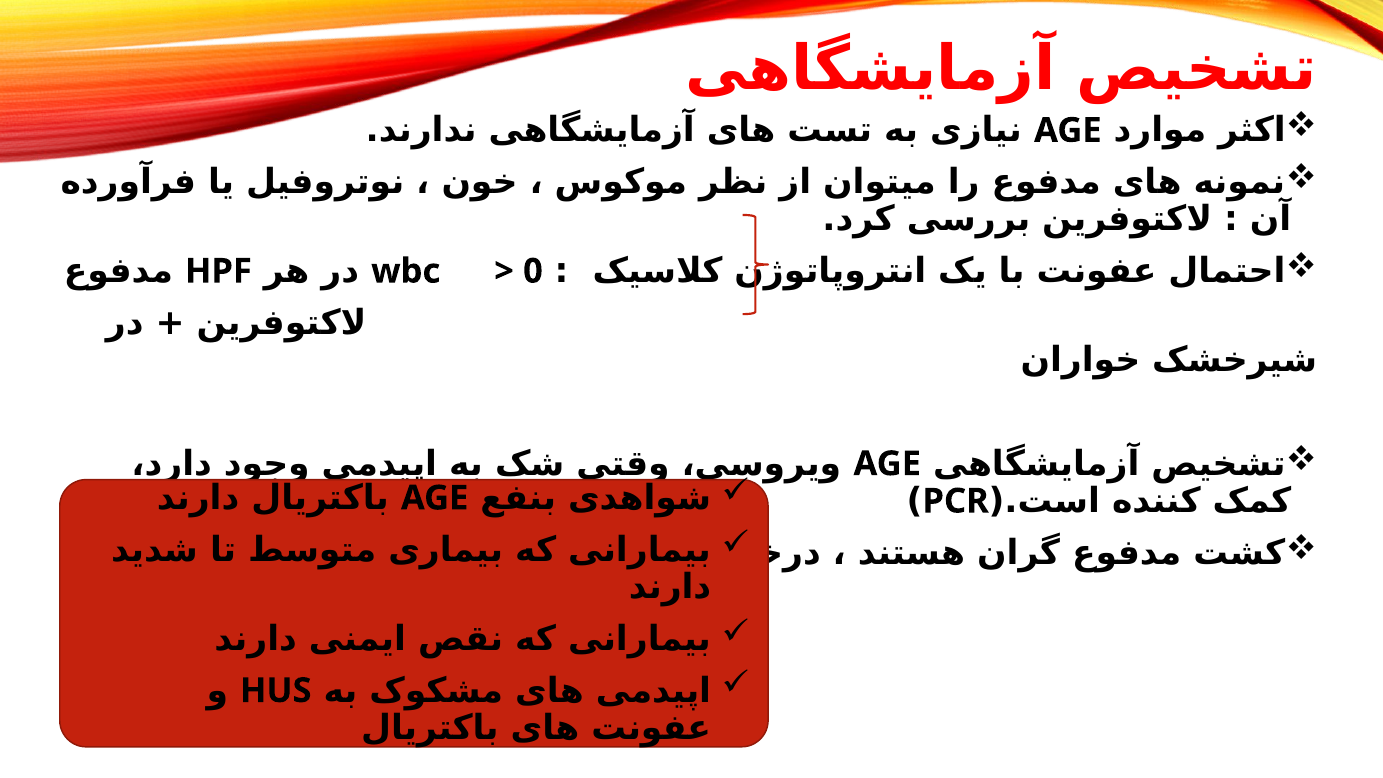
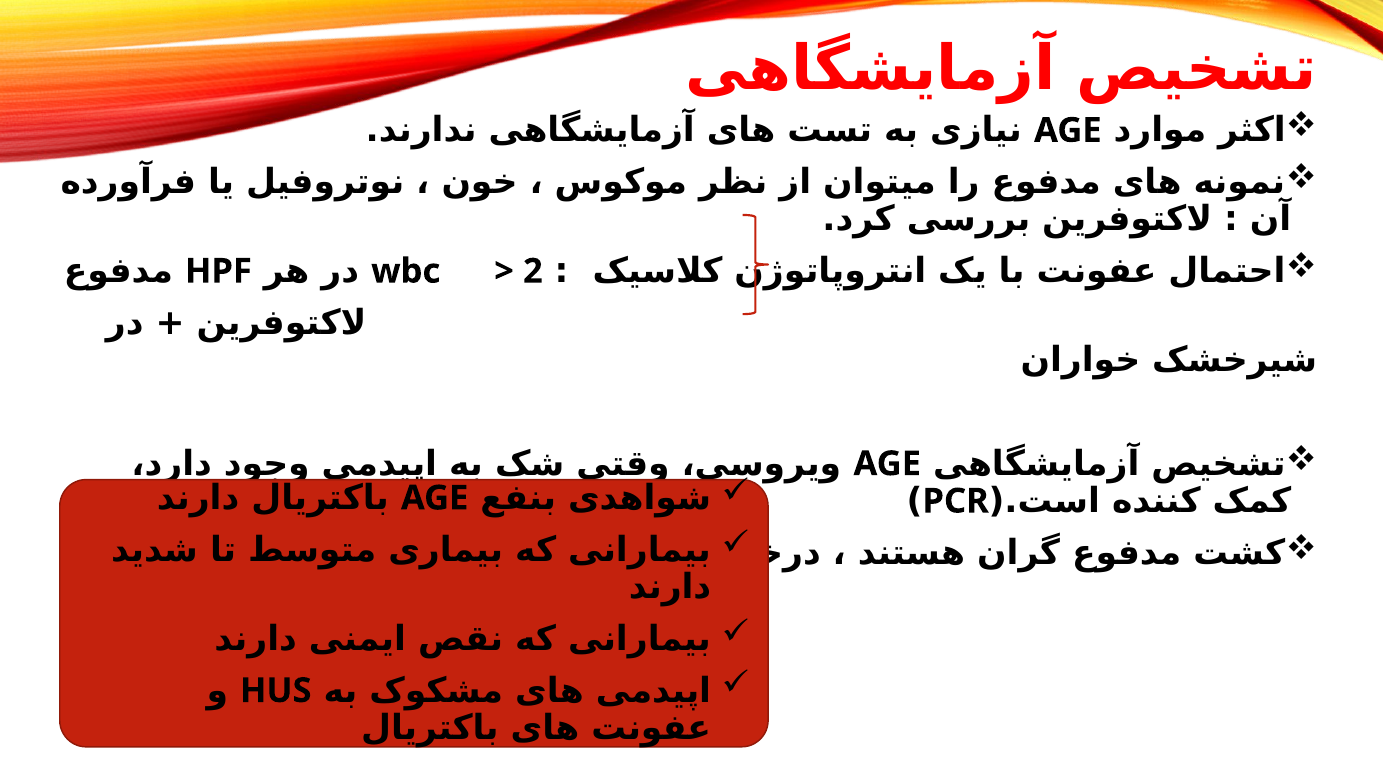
0: 0 -> 2 (533, 271)
